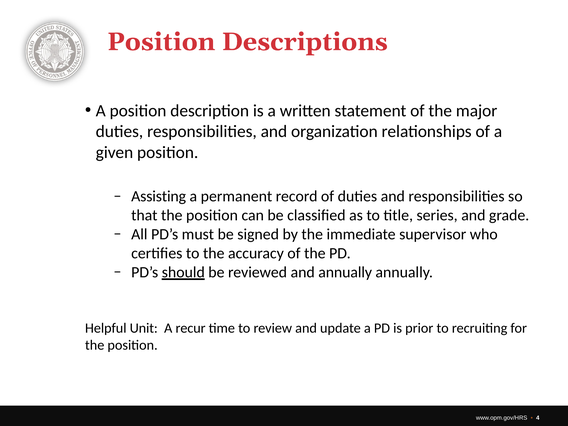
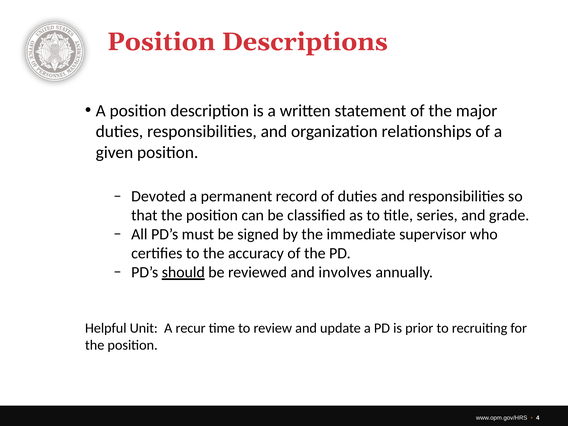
Assisting: Assisting -> Devoted (159, 196)
and annually: annually -> involves (345, 272)
